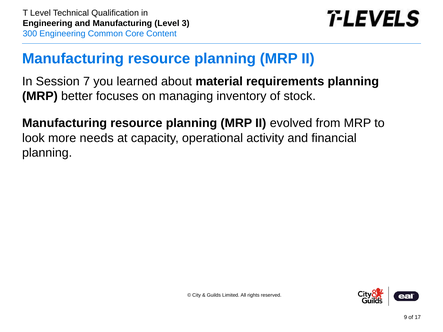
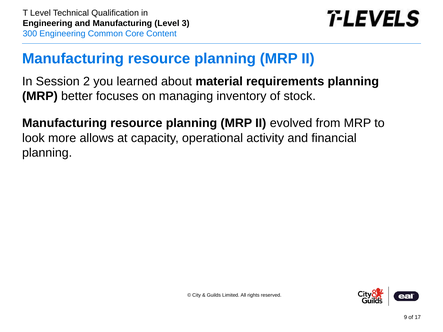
7: 7 -> 2 (87, 82)
needs: needs -> allows (97, 138)
